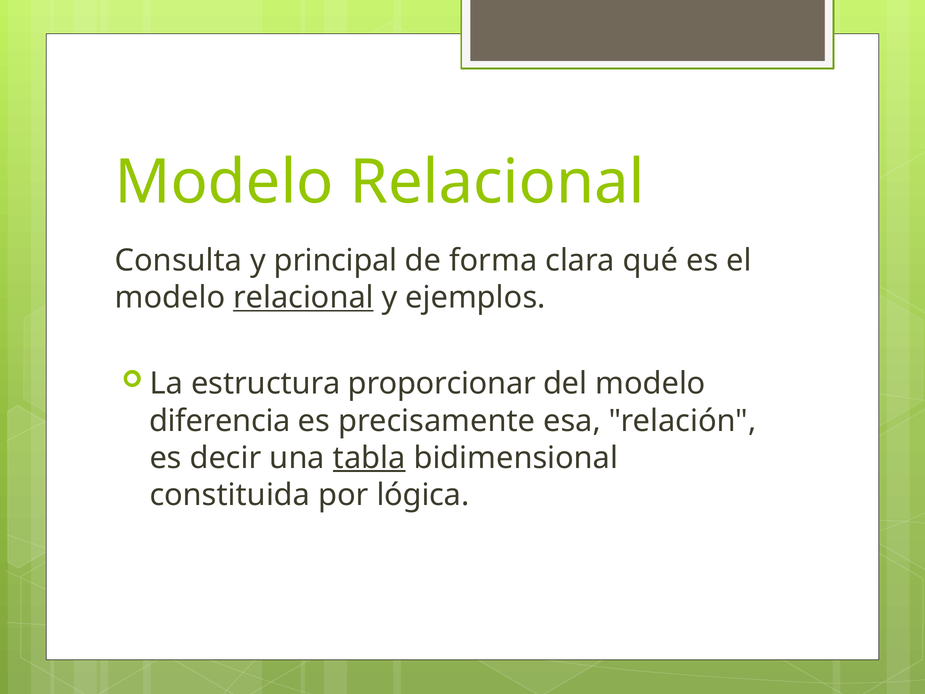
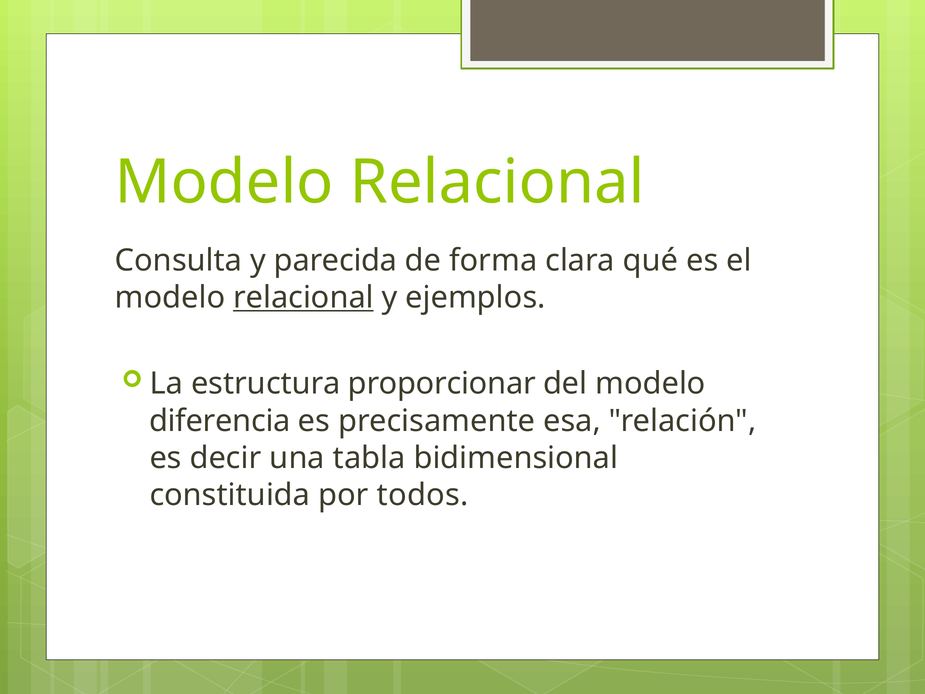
principal: principal -> parecida (336, 260)
tabla underline: present -> none (369, 458)
lógica: lógica -> todos (423, 495)
